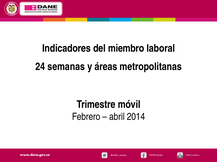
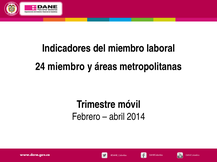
24 semanas: semanas -> miembro (66, 67)
